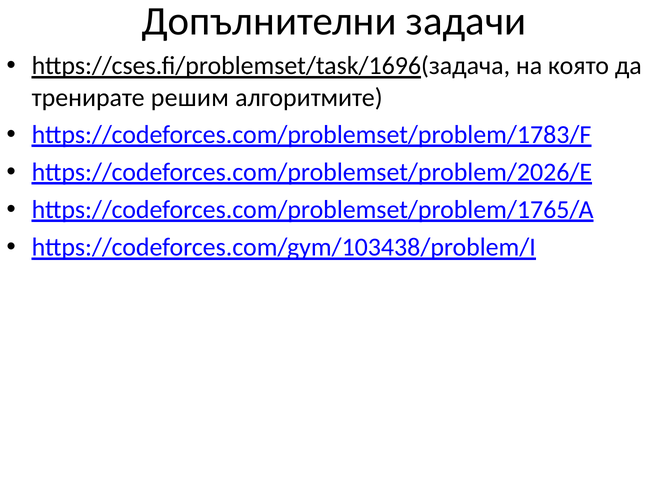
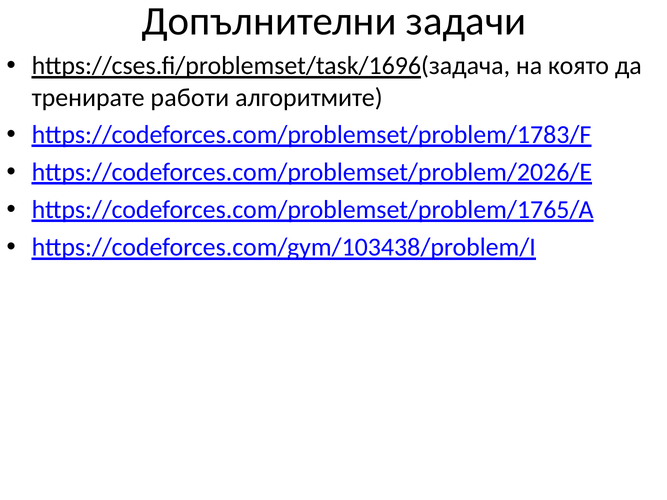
решим: решим -> работи (190, 98)
